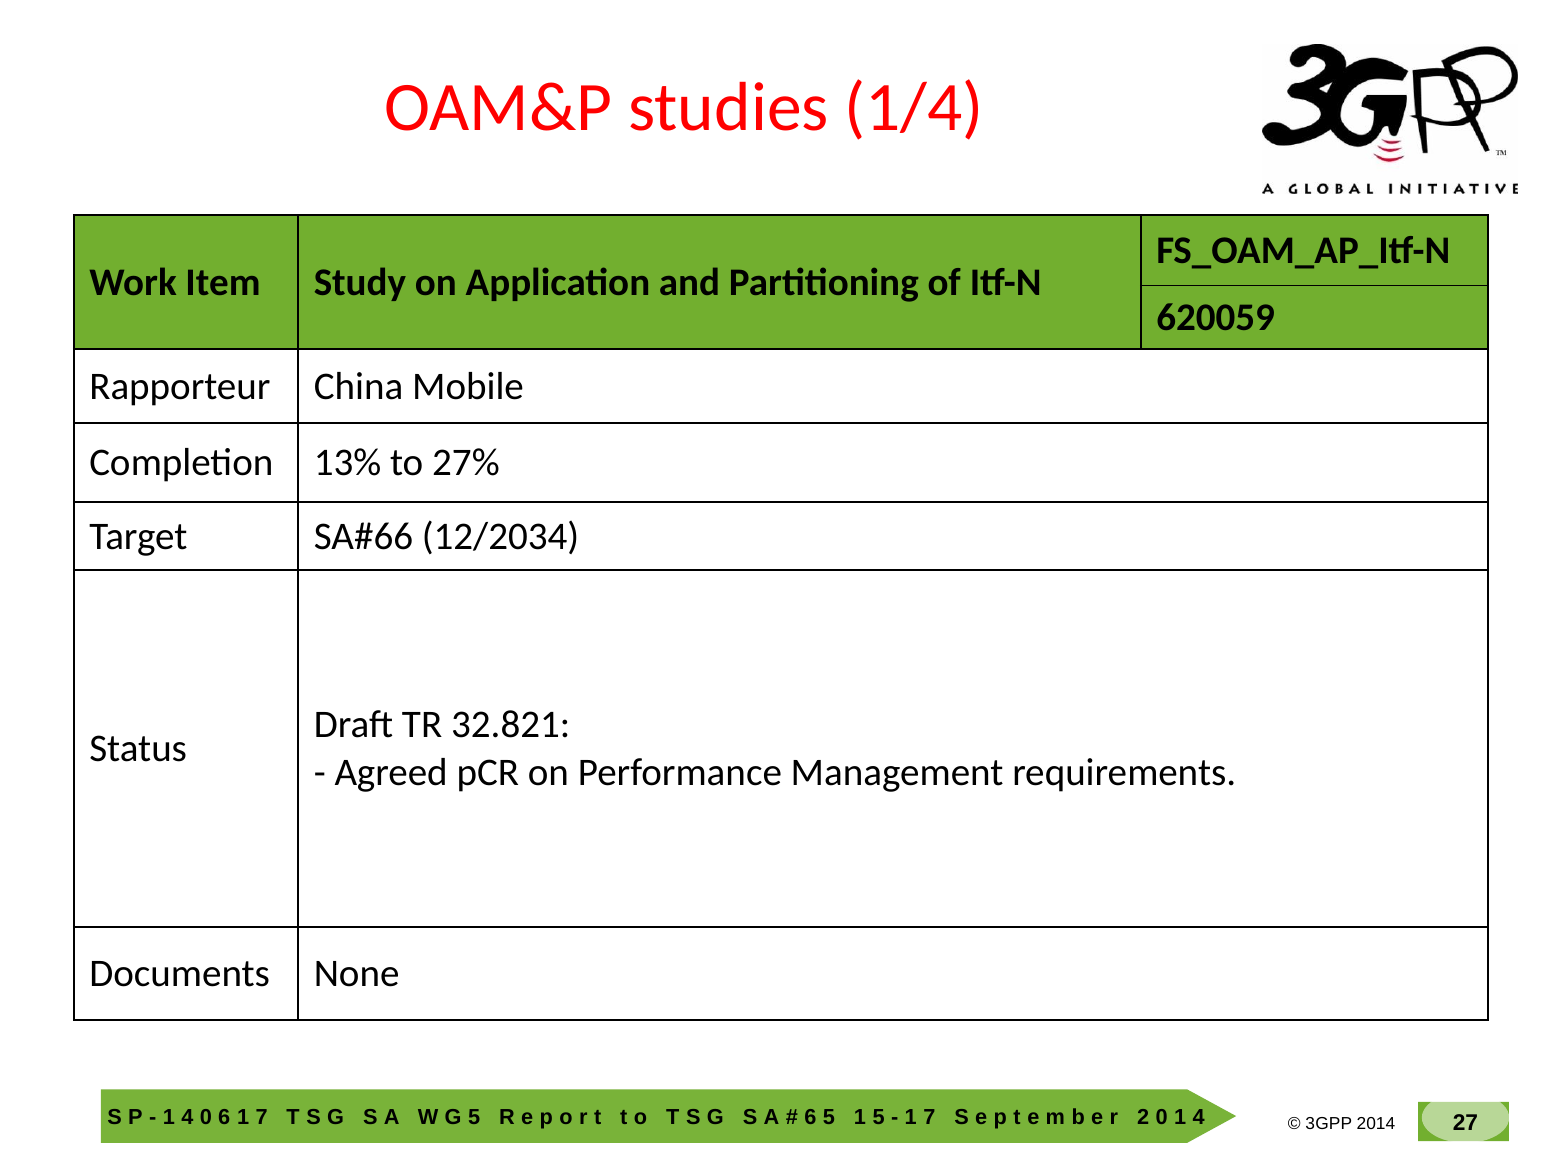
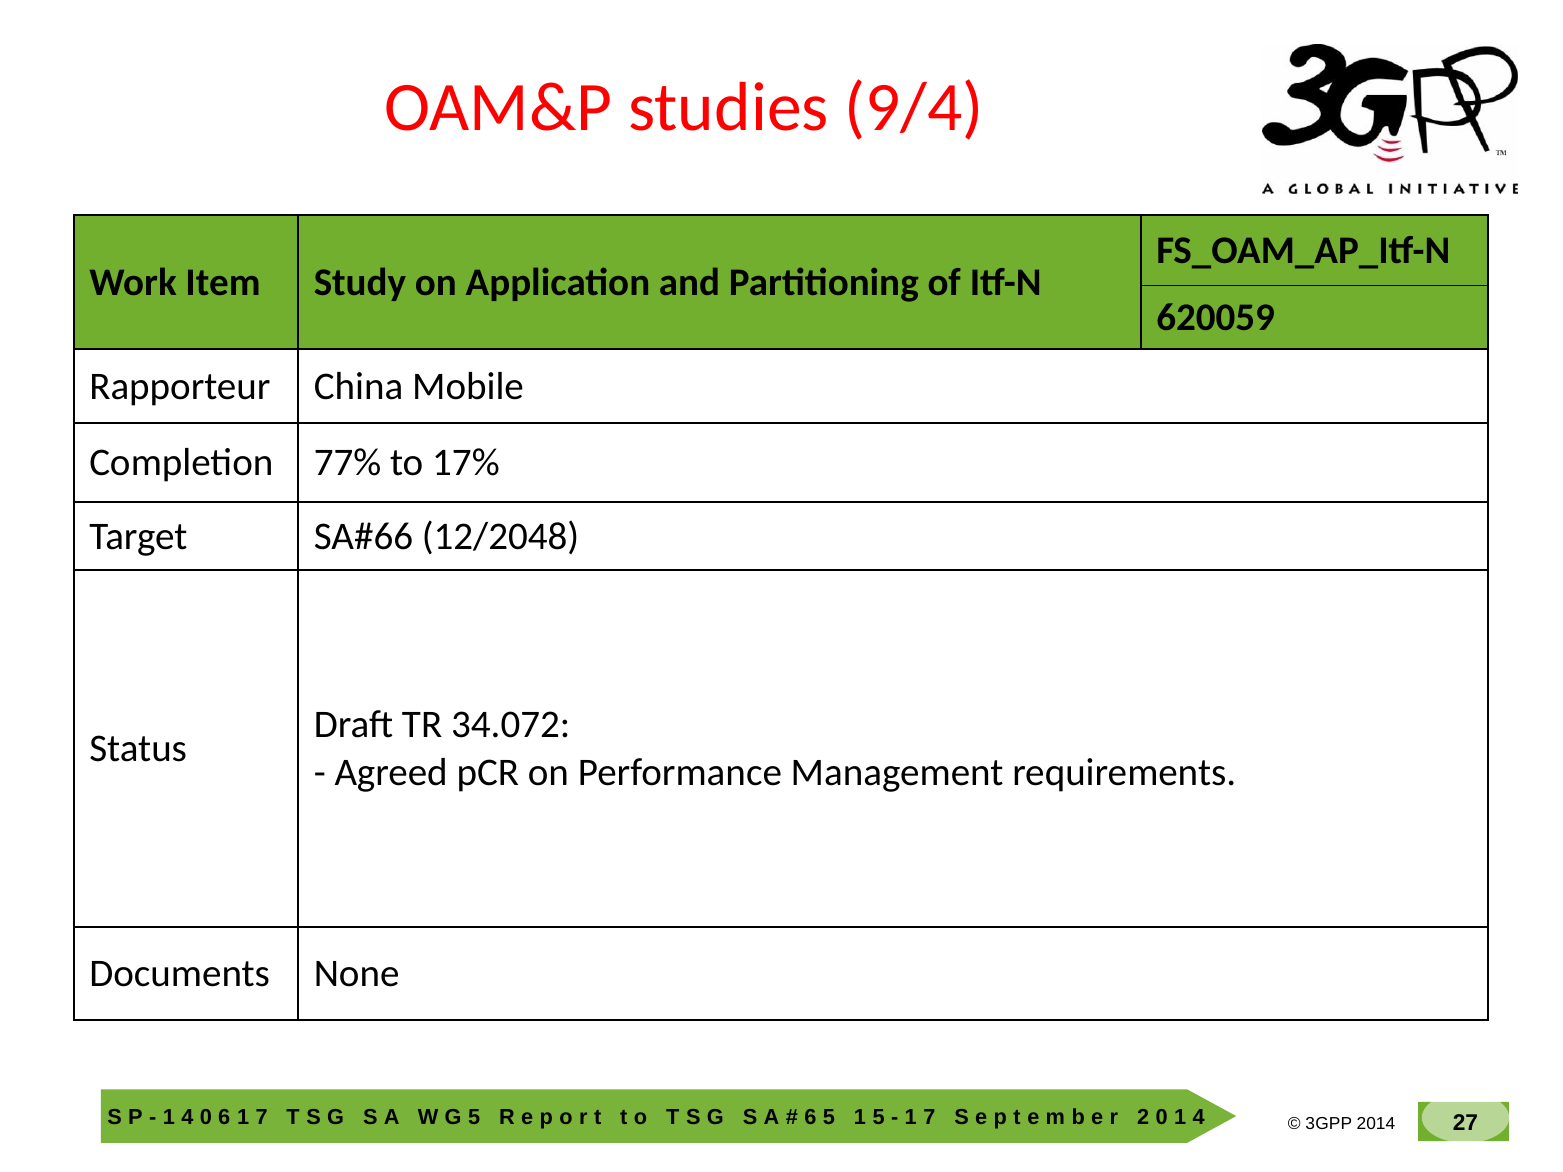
1/4: 1/4 -> 9/4 (914, 108)
13%: 13% -> 77% (348, 463)
27%: 27% -> 17% (466, 463)
12/2034: 12/2034 -> 12/2048 (501, 537)
32.821: 32.821 -> 34.072 (511, 725)
